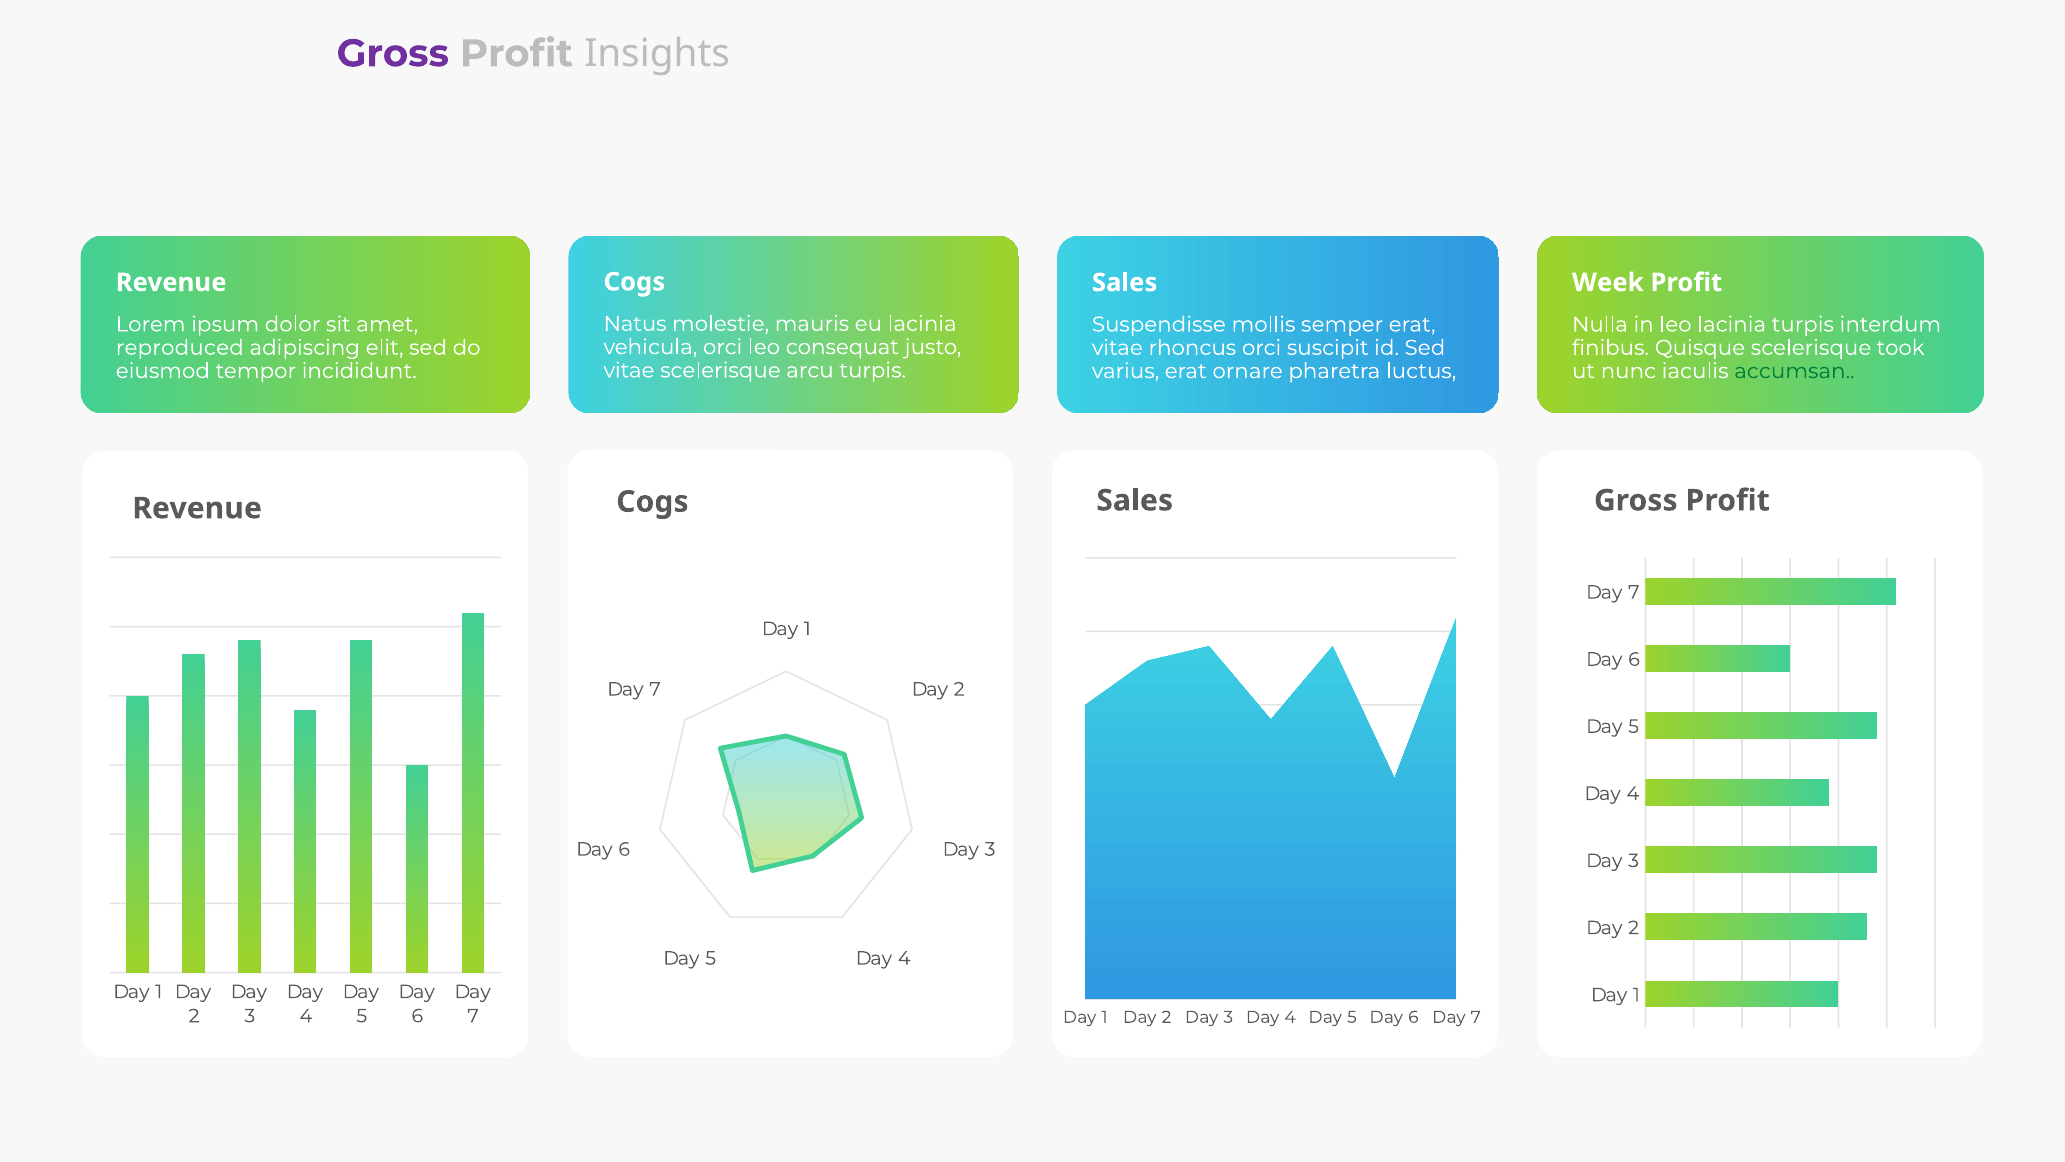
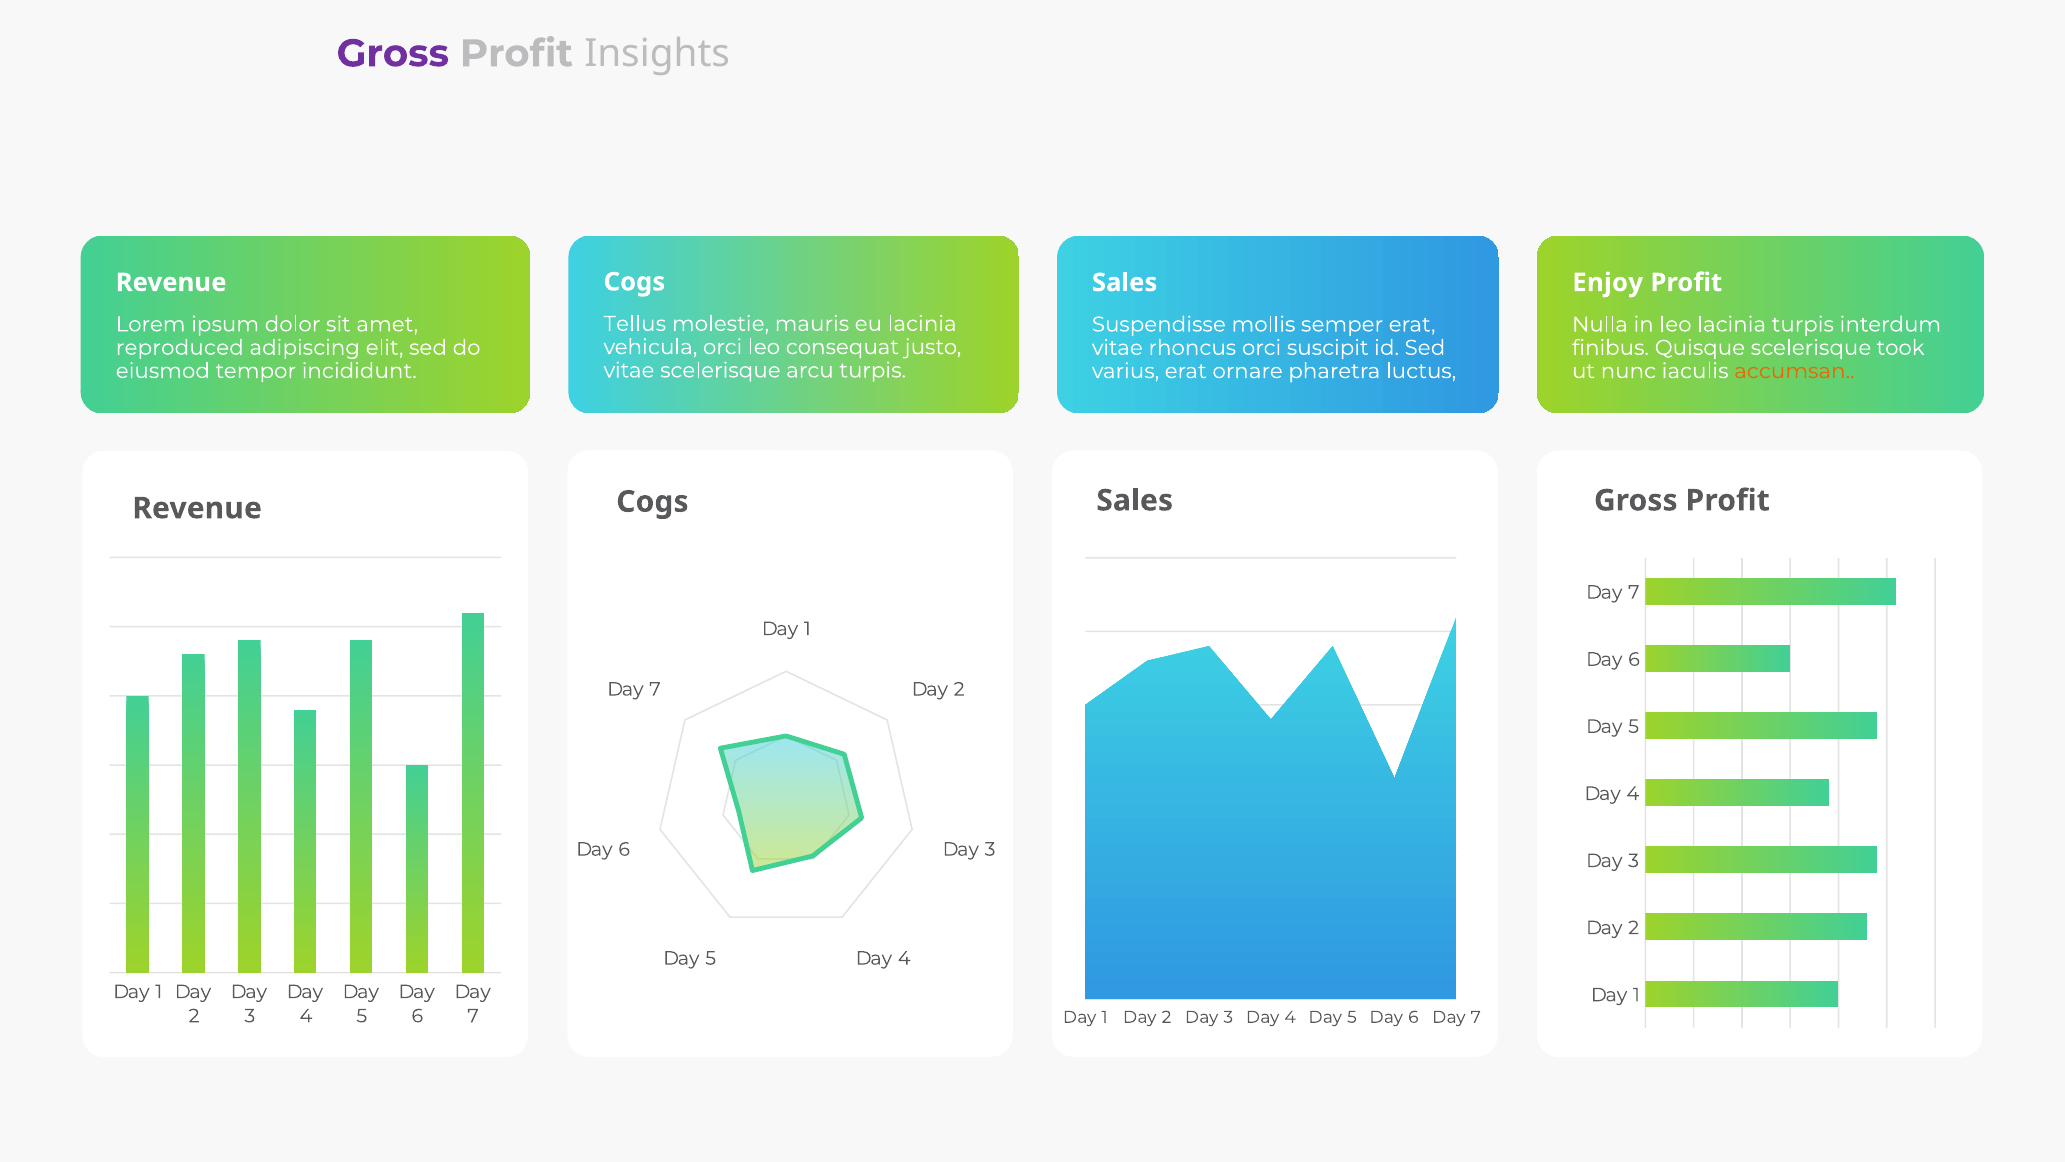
Week: Week -> Enjoy (1608, 283)
Natus: Natus -> Tellus (635, 324)
accumsan colour: green -> orange (1794, 371)
